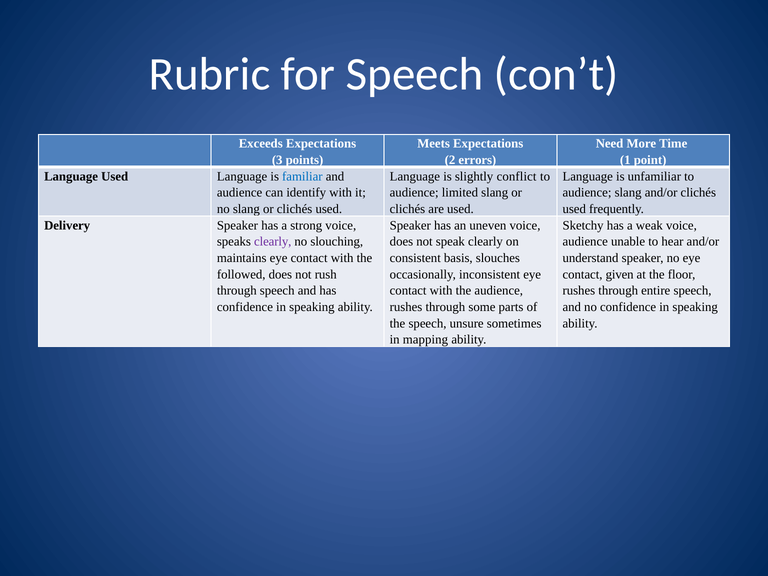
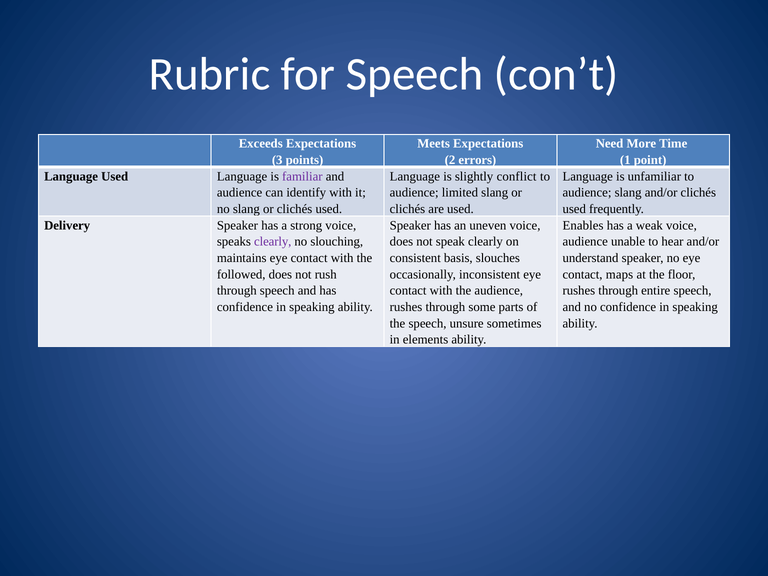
familiar colour: blue -> purple (302, 176)
Sketchy: Sketchy -> Enables (583, 225)
given: given -> maps (620, 274)
mapping: mapping -> elements (426, 340)
